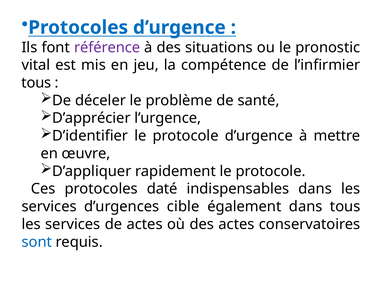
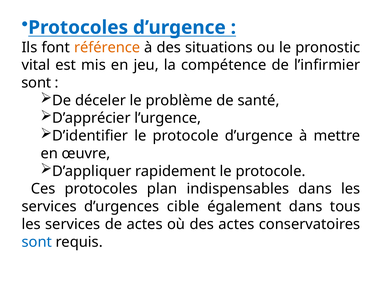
référence colour: purple -> orange (107, 47)
tous: tous -> sont (36, 83)
daté: daté -> plan (162, 189)
